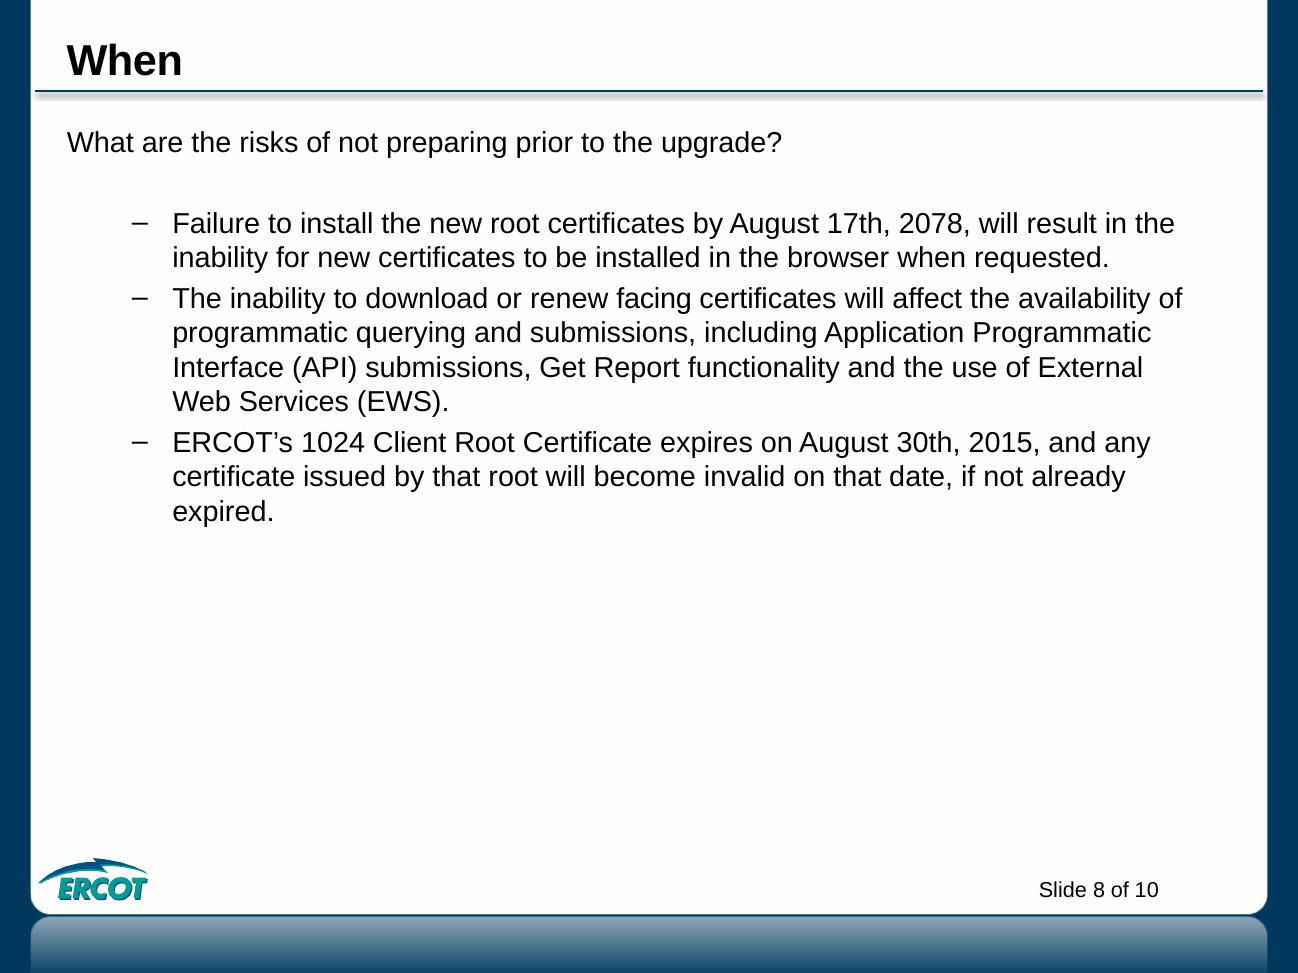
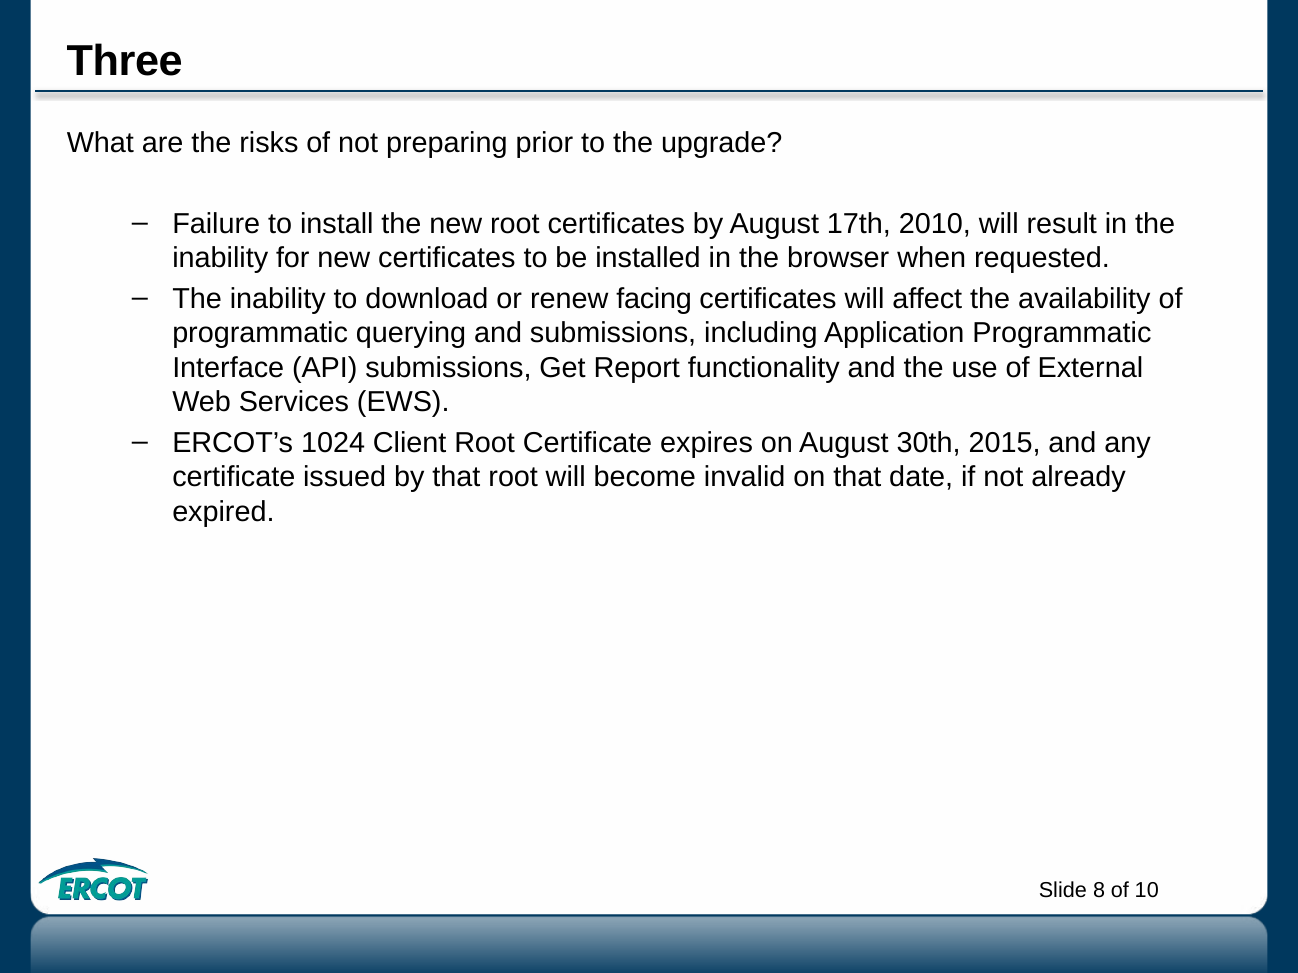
When: When -> Three (125, 61)
2078: 2078 -> 2010 (935, 224)
